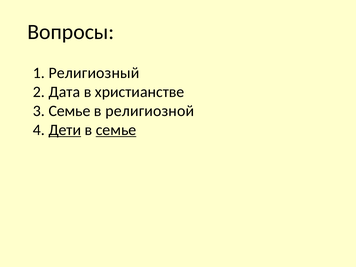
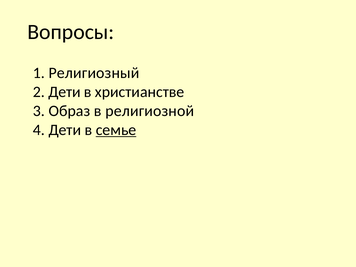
2 Дата: Дата -> Дети (64, 92)
3 Семье: Семье -> Образ (69, 111)
Дети underline: present -> none (65, 130)
